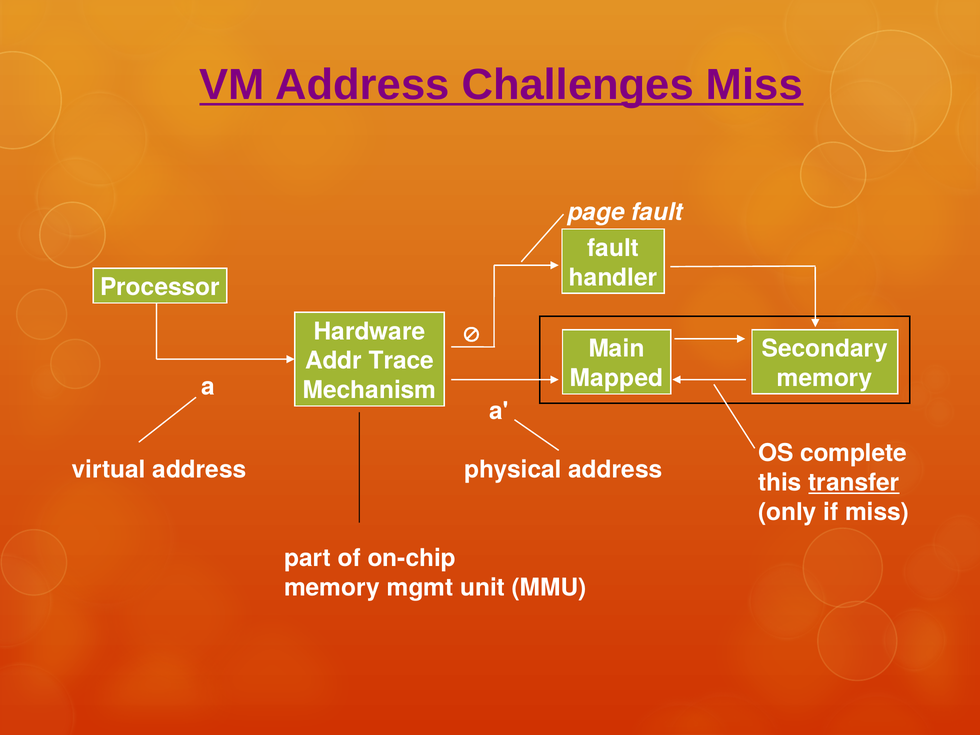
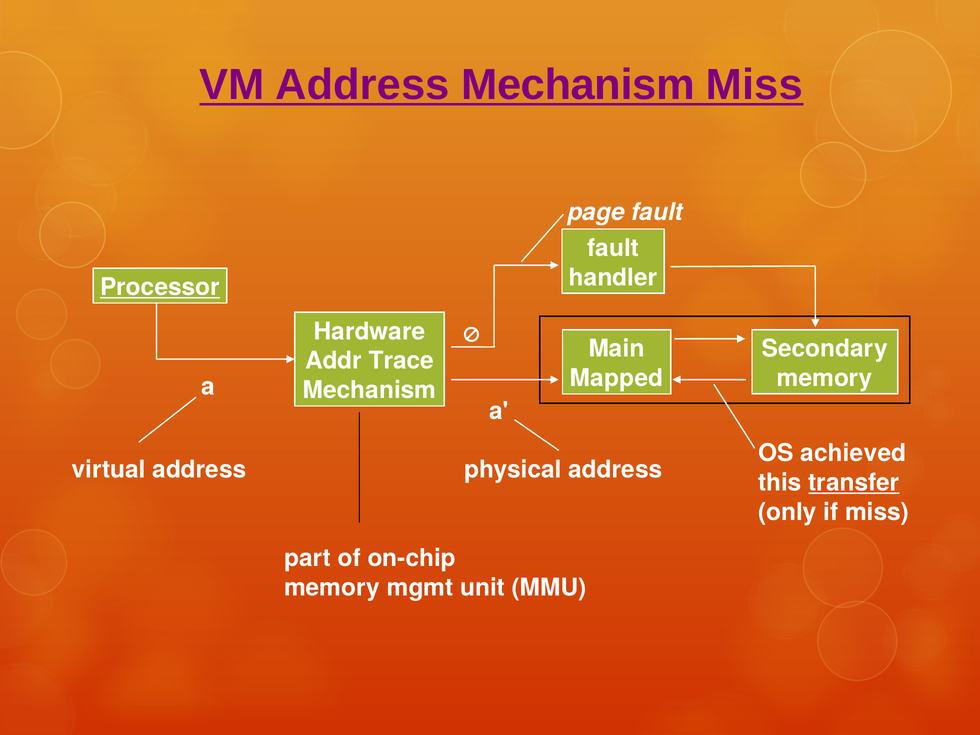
Address Challenges: Challenges -> Mechanism (578, 85)
Processor underline: none -> present (160, 287)
complete: complete -> achieved (853, 453)
